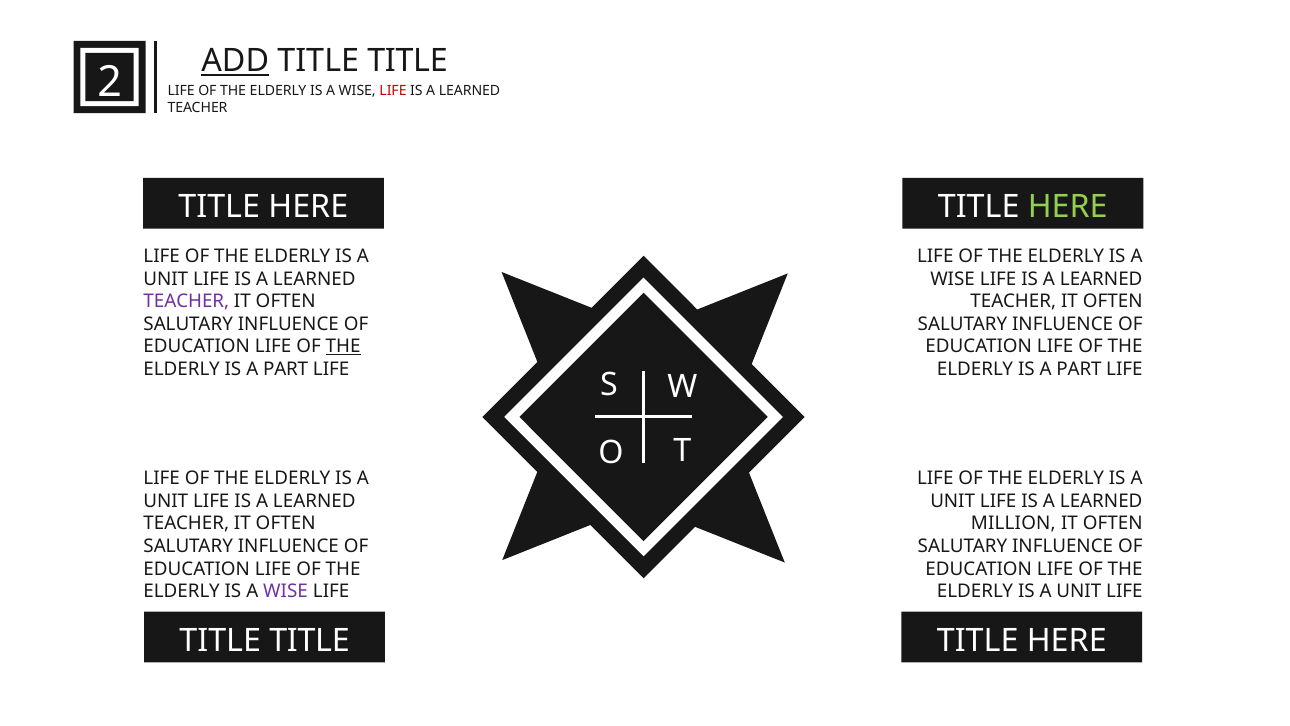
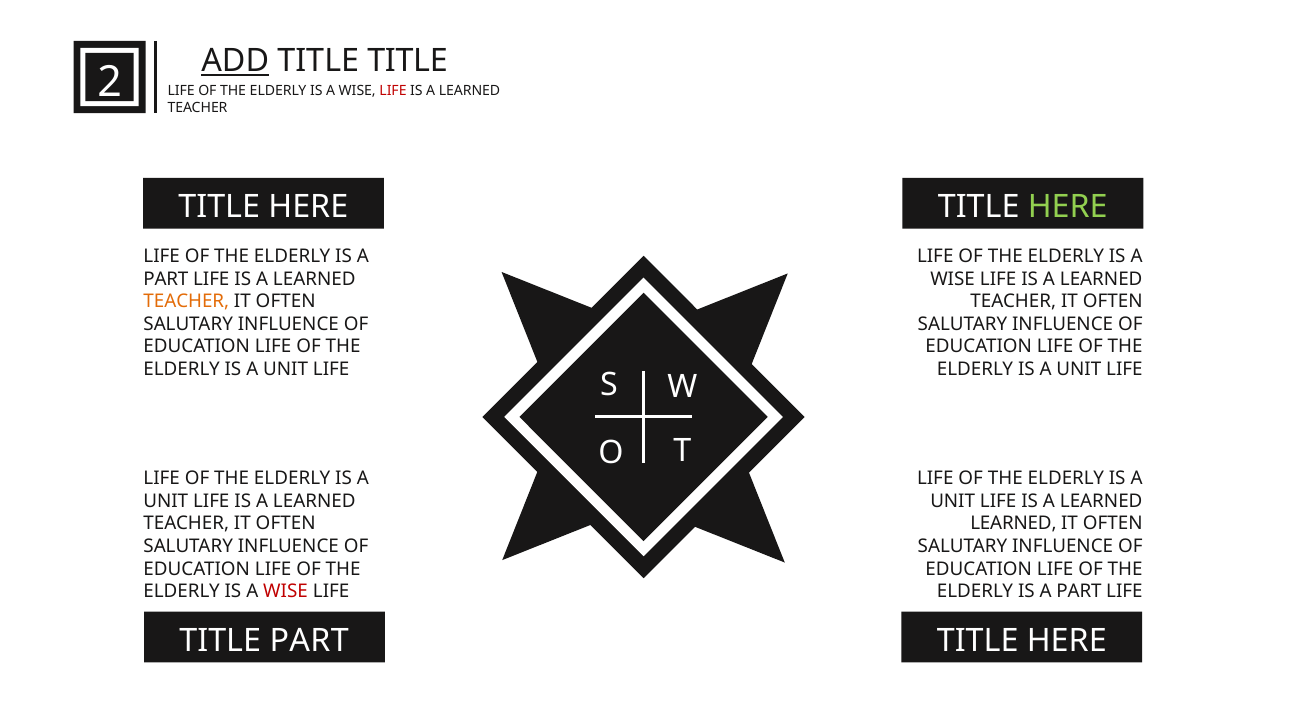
UNIT: UNIT -> PART (166, 279)
TEACHER colour: purple -> orange (186, 301)
THE underline: present -> none (343, 346)
PART: PART -> UNIT (286, 369)
PART: PART -> UNIT (1079, 369)
MILLION: MILLION -> LEARNED (1013, 523)
WISE colour: purple -> red (286, 591)
UNIT: UNIT -> PART (1079, 591)
TITLE: TITLE -> PART (309, 640)
